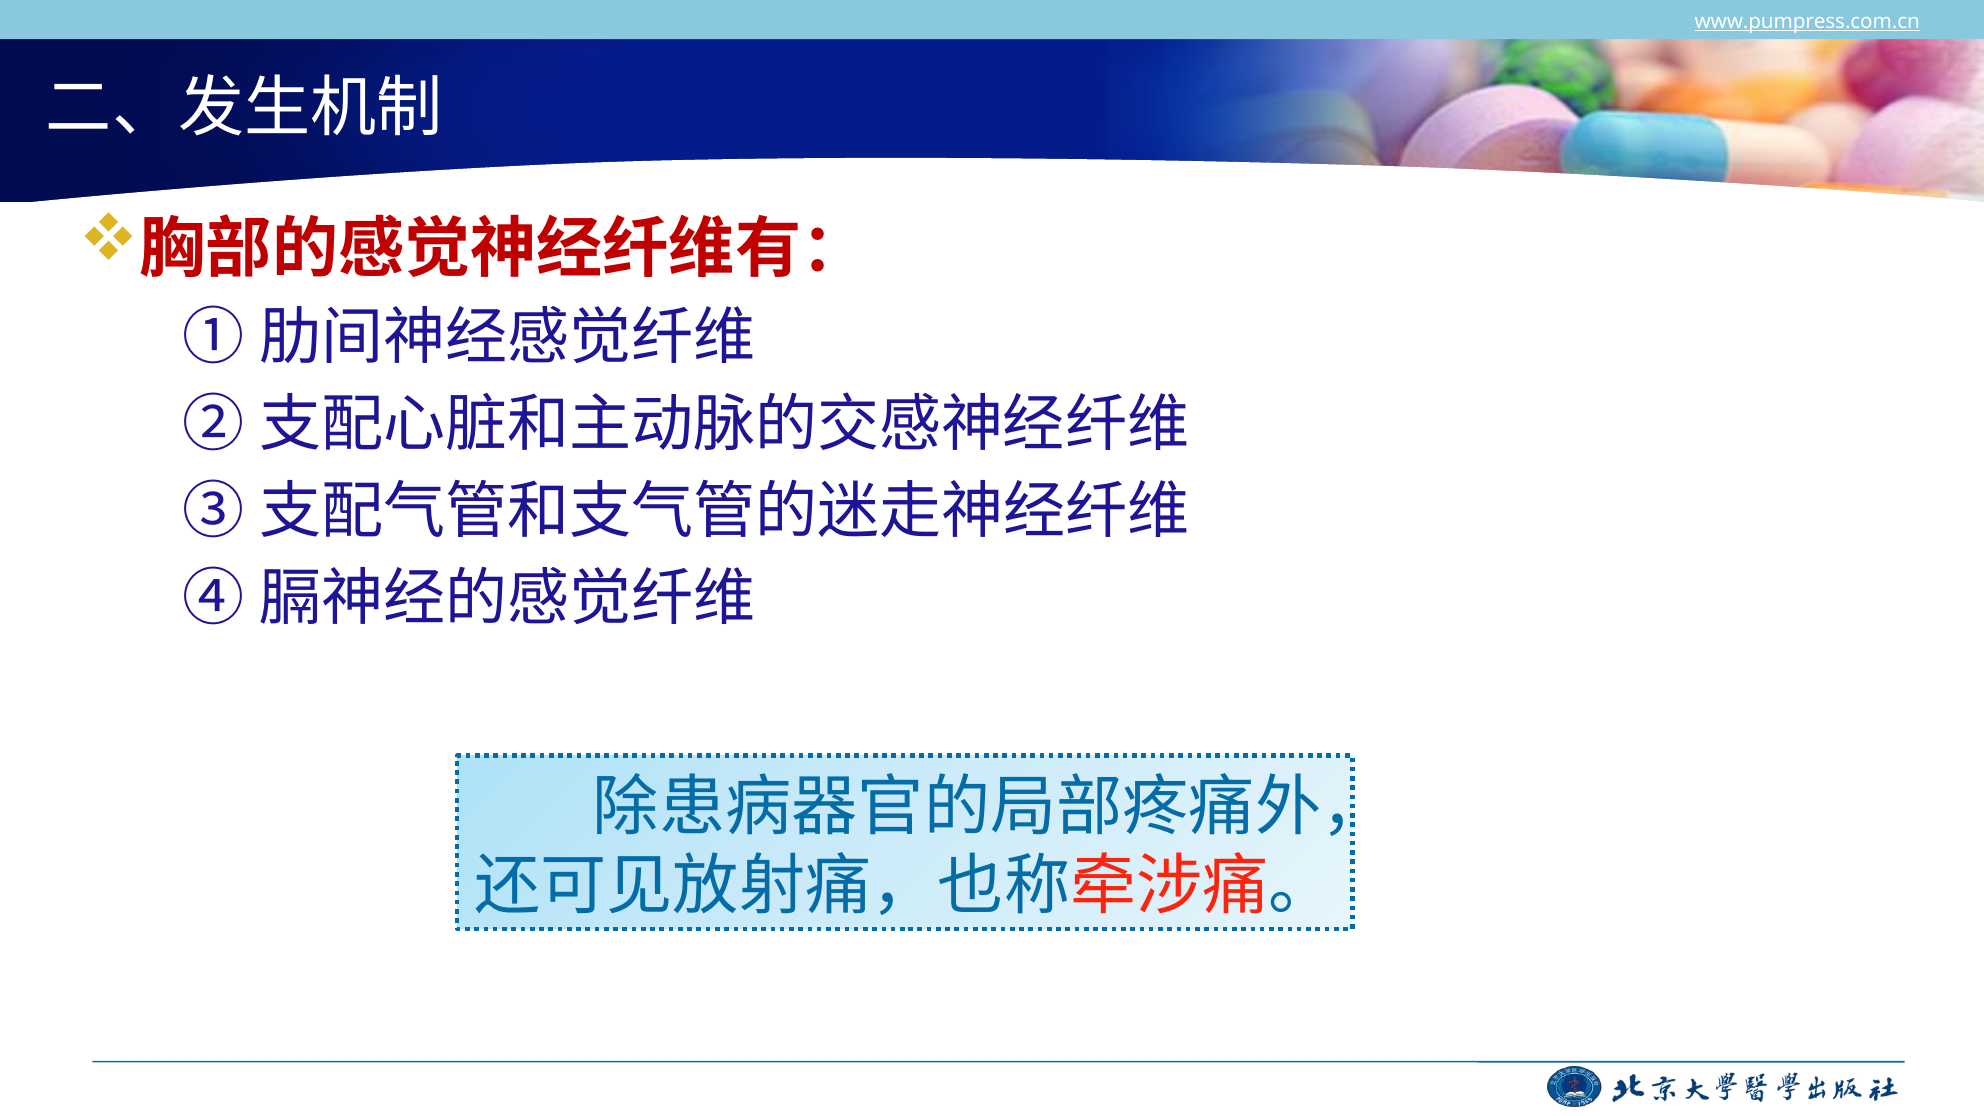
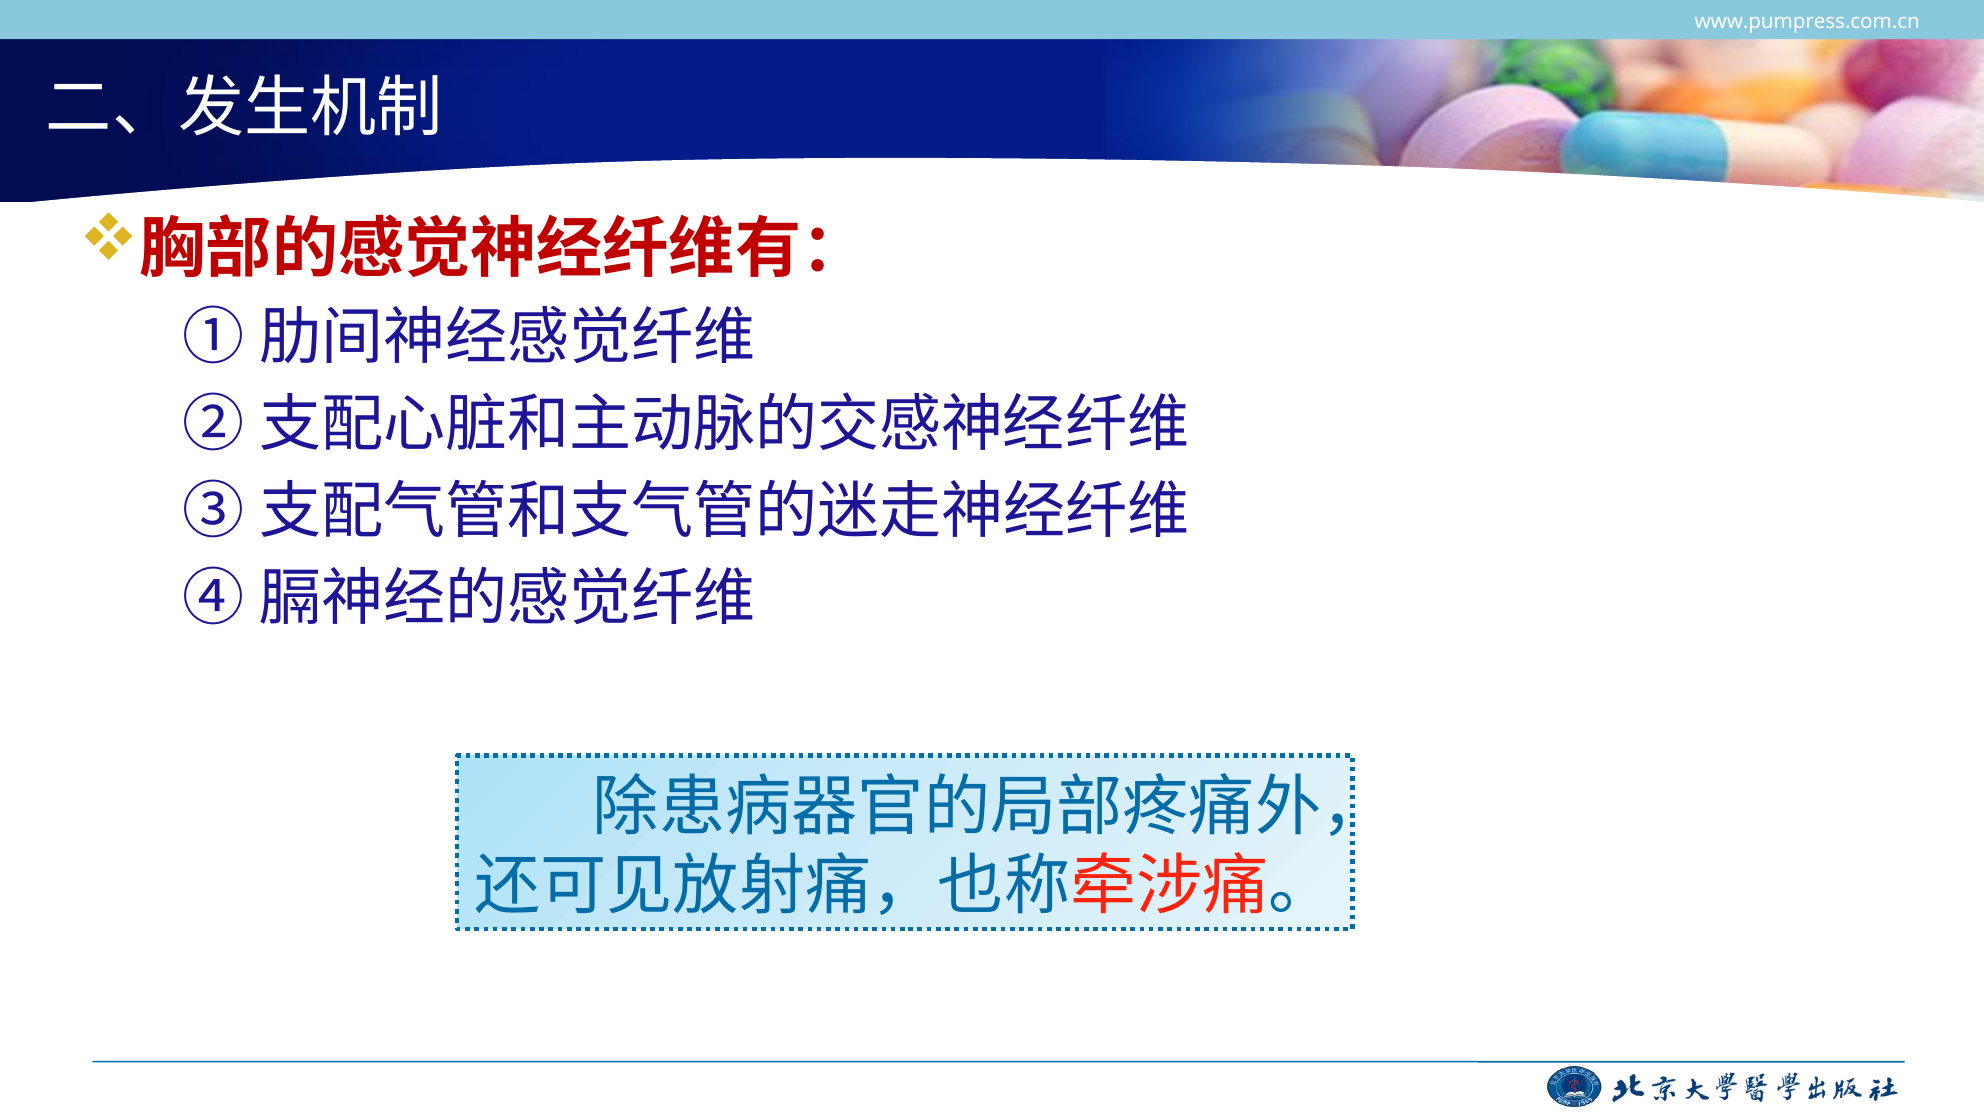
www.pumpress.com.cn underline: present -> none (1807, 21)
